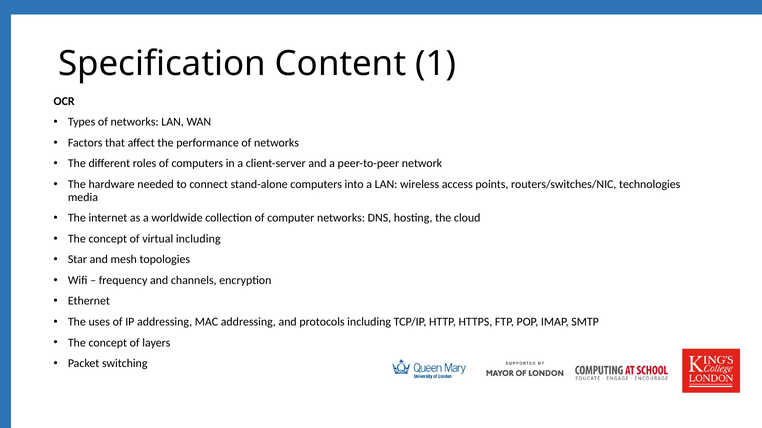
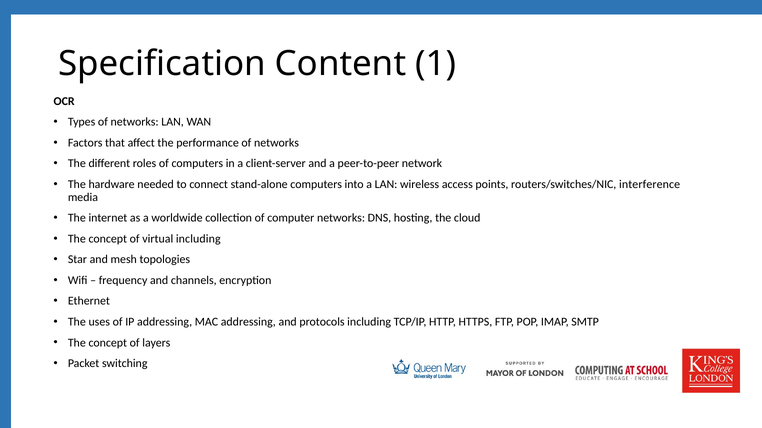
technologies: technologies -> interference (650, 185)
